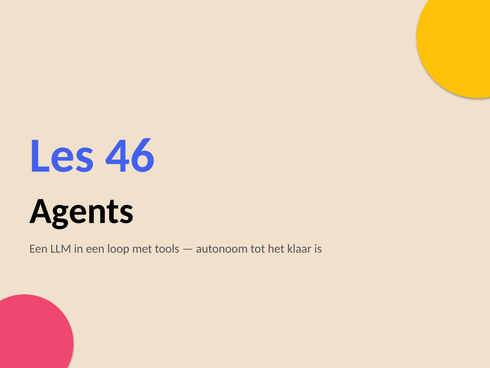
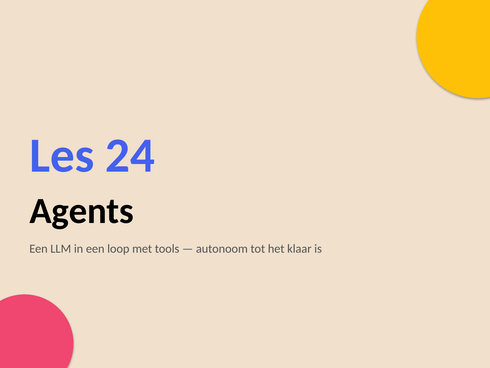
46: 46 -> 24 (130, 155)
